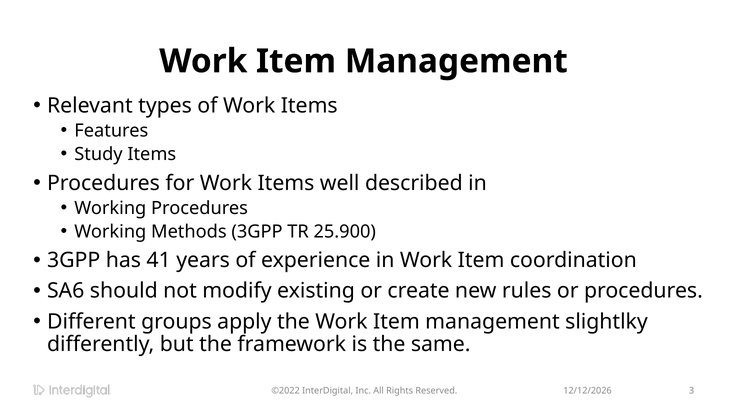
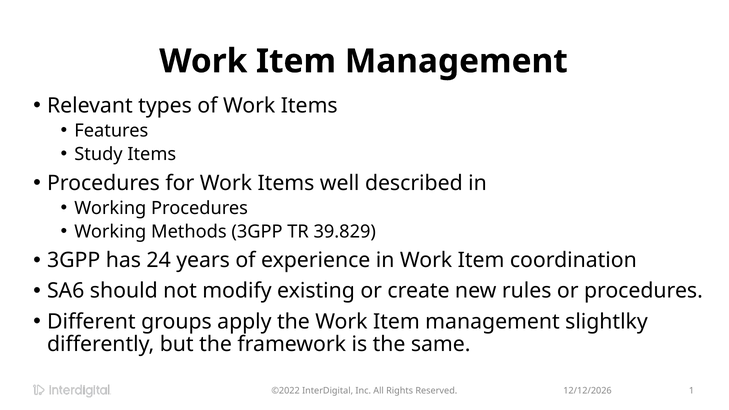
25.900: 25.900 -> 39.829 (345, 232)
41: 41 -> 24 (159, 260)
3: 3 -> 1 (691, 391)
